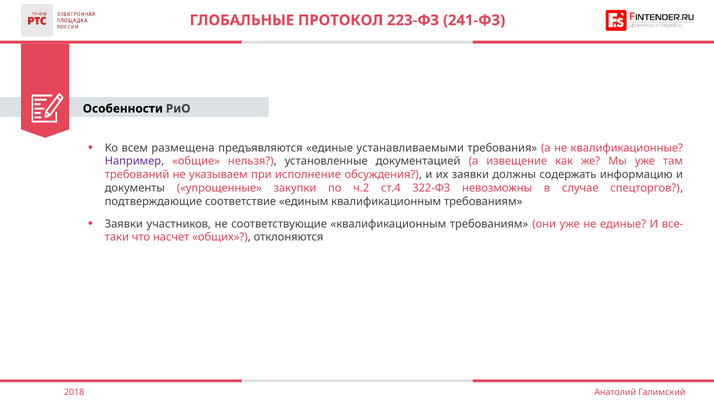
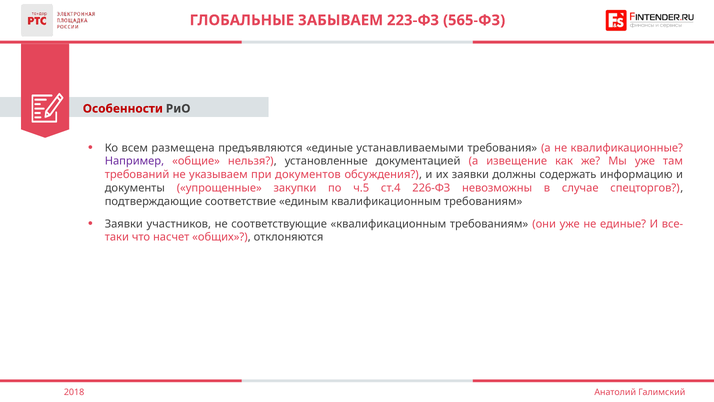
ПРОТОКОЛ: ПРОТОКОЛ -> ЗАБЫВАЕМ (341, 20)
241-ФЗ: 241-ФЗ -> 565-ФЗ (474, 20)
Особенности colour: black -> red (123, 109)
исполнение: исполнение -> документов (308, 175)
ч.2: ч.2 -> ч.5 (361, 188)
322-ФЗ: 322-ФЗ -> 226-ФЗ (431, 188)
